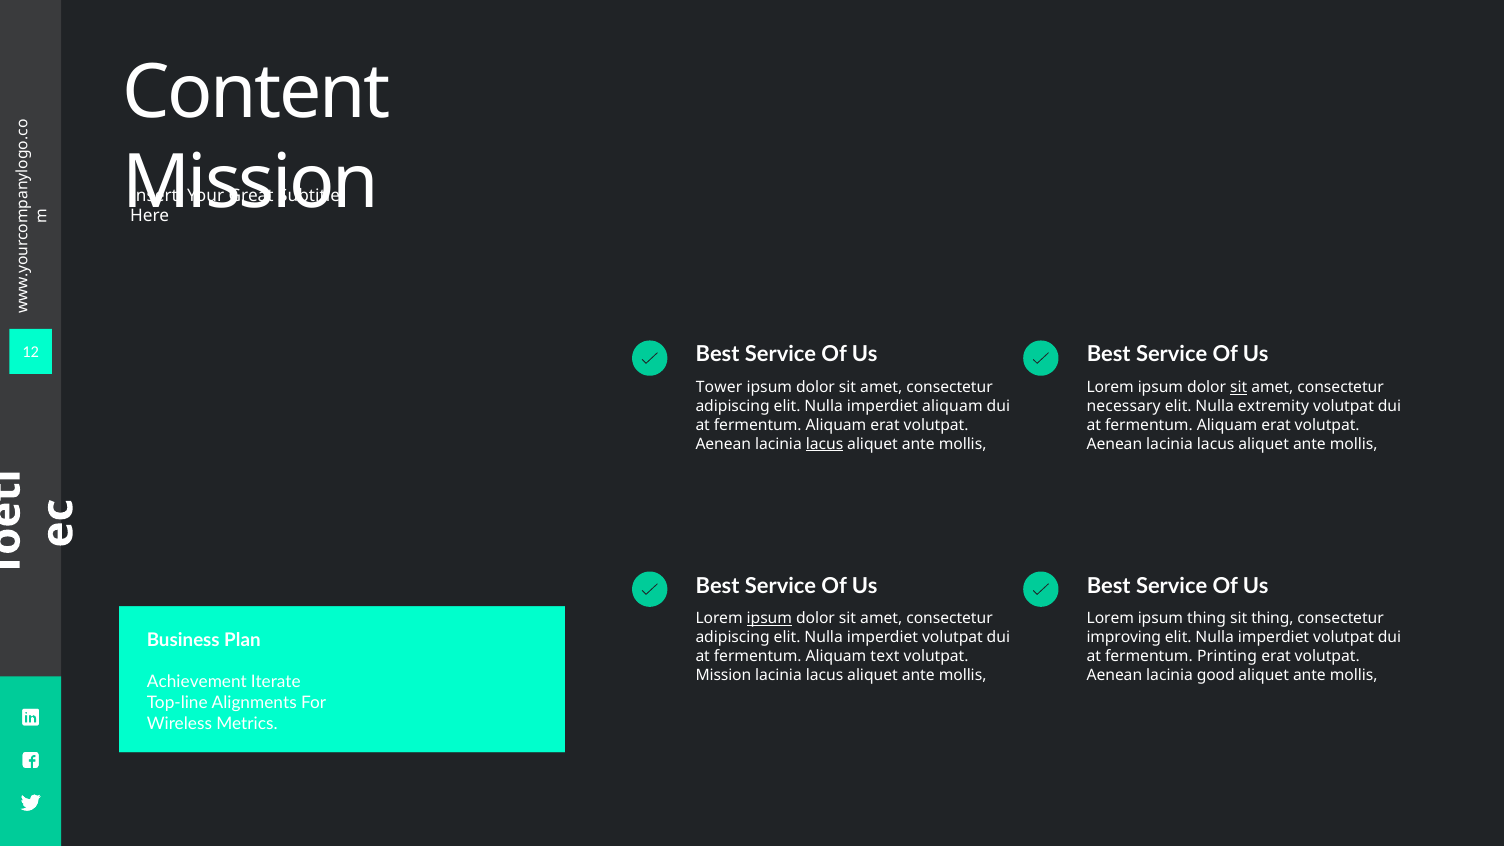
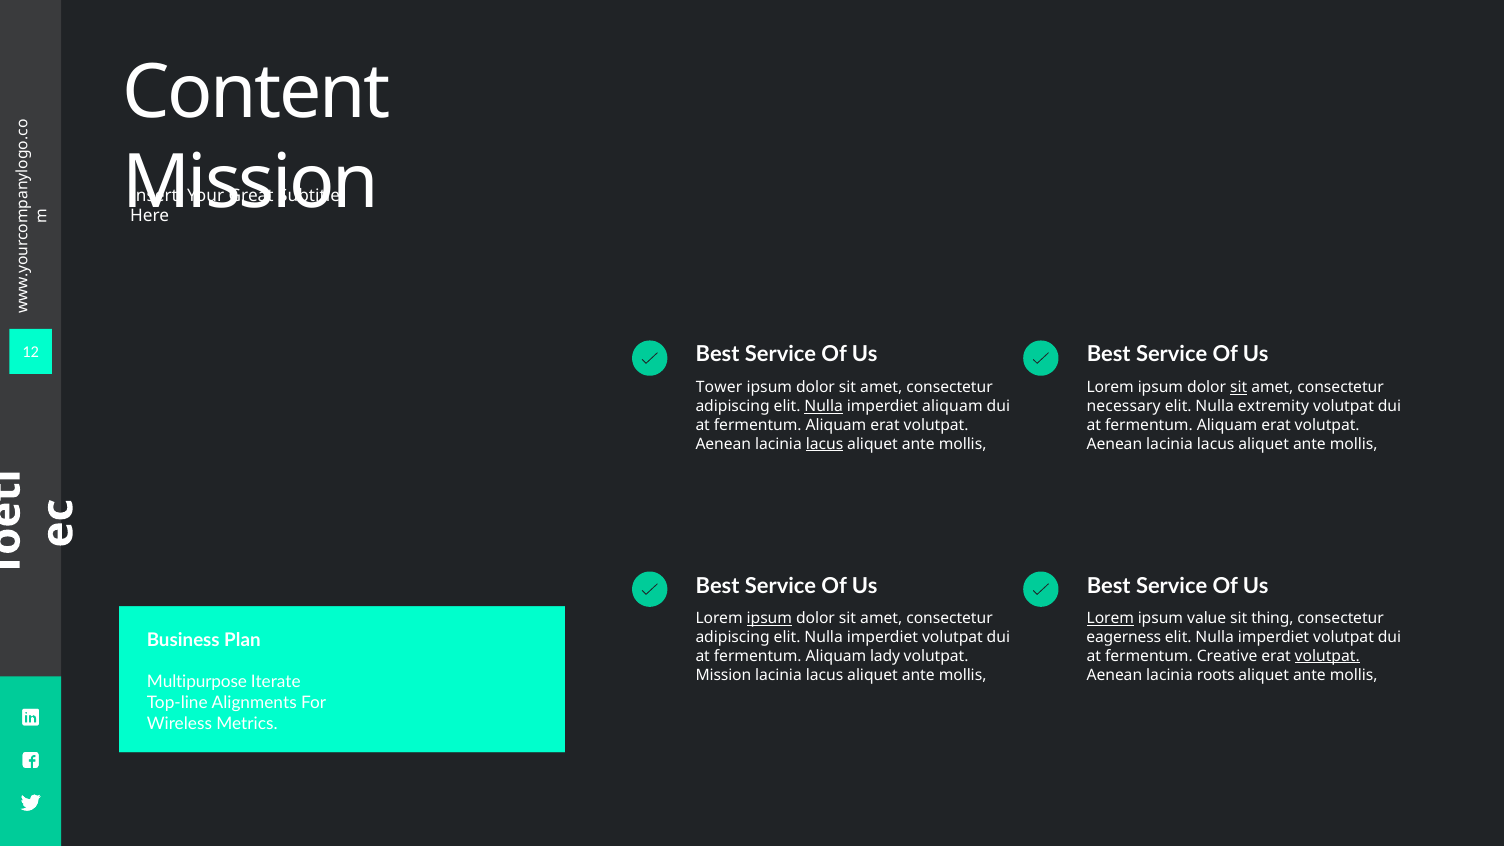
Nulla underline: none -> present (824, 406)
Lorem underline: none -> present (1110, 619)
ipsum thing: thing -> value (1207, 619)
improving: improving -> eagerness (1124, 637)
text: text -> lady (885, 656)
Printing: Printing -> Creative (1227, 656)
volutpat underline: none -> present (1327, 656)
good: good -> roots (1216, 675)
Achievement: Achievement -> Multipurpose (197, 682)
